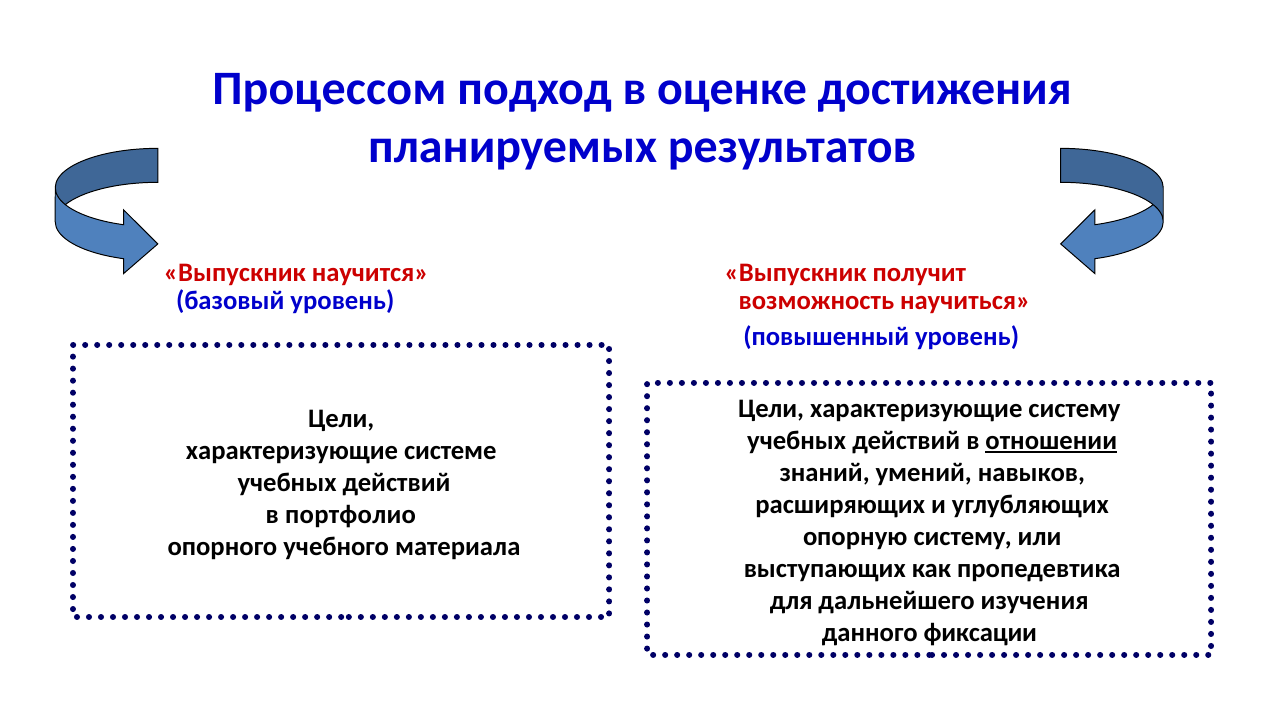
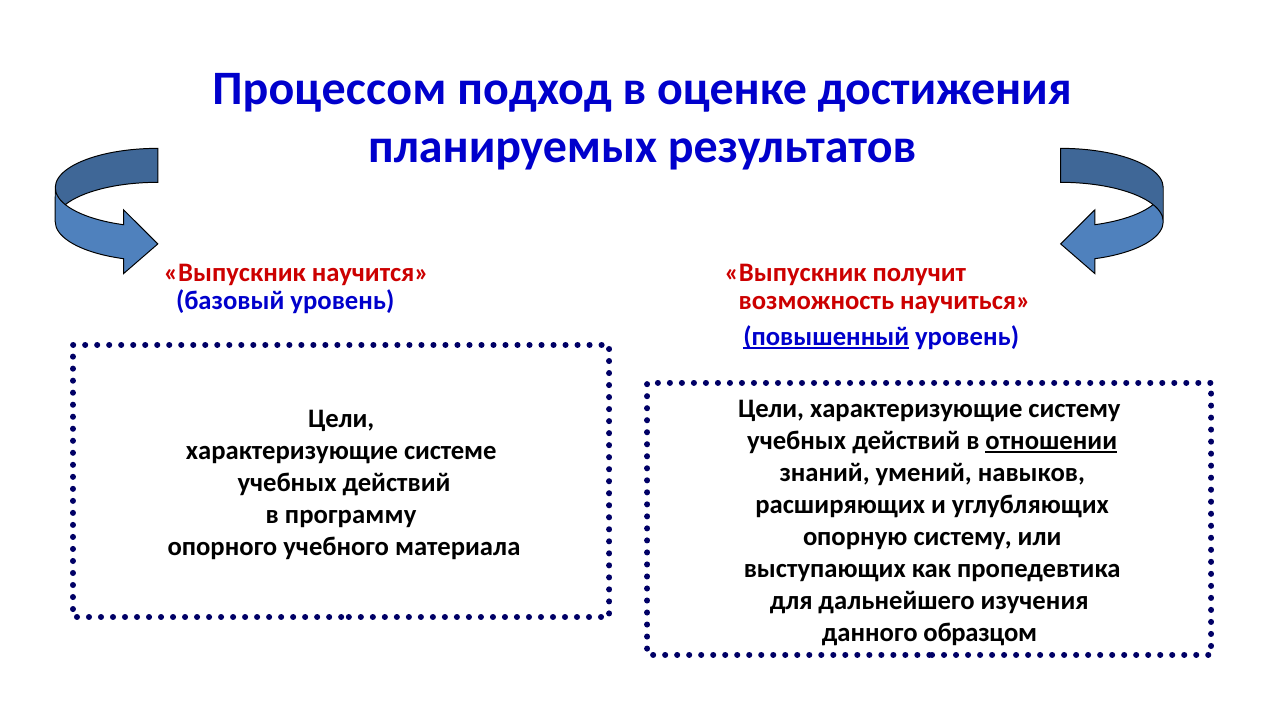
повышенный underline: none -> present (826, 336)
портфолио: портфолио -> программу (351, 514)
фиксации: фиксации -> образцом (980, 632)
